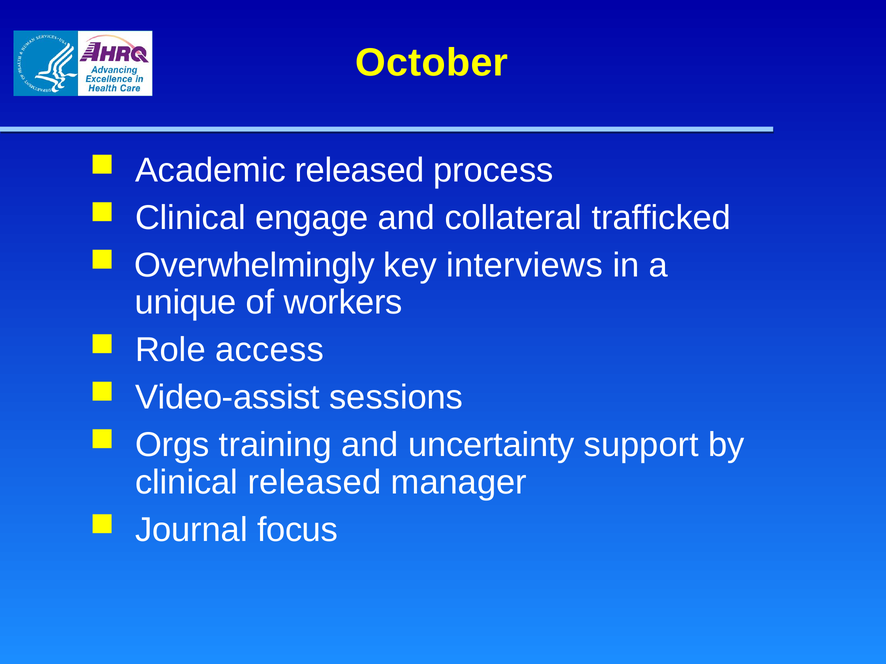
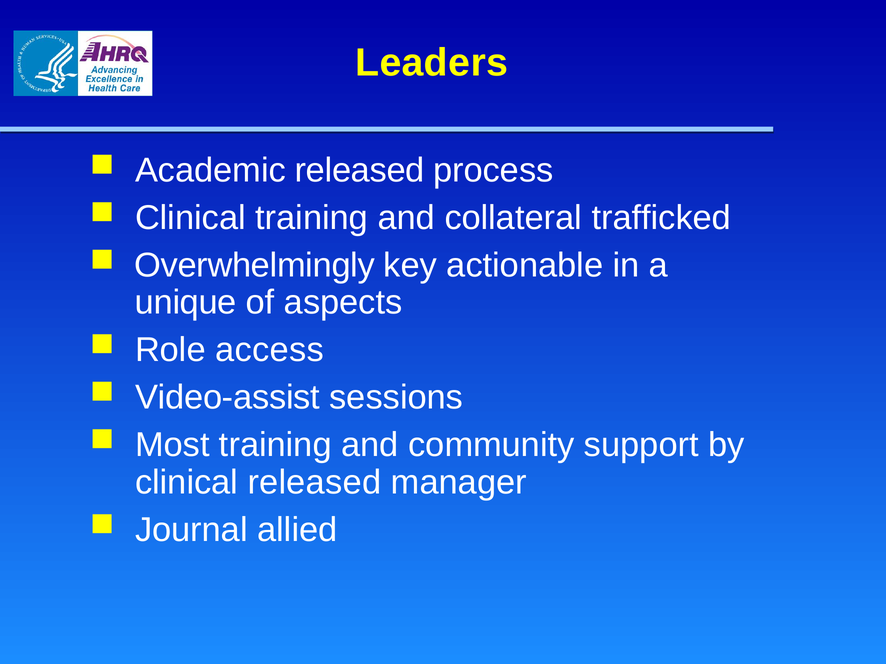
October: October -> Leaders (432, 63)
Clinical engage: engage -> training (312, 218)
interviews: interviews -> actionable (525, 265)
workers: workers -> aspects (343, 303)
Orgs: Orgs -> Most (172, 445)
uncertainty: uncertainty -> community (491, 445)
focus: focus -> allied (297, 530)
